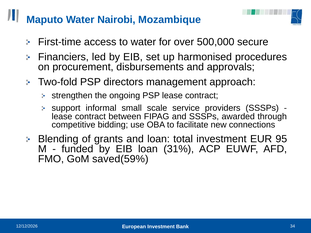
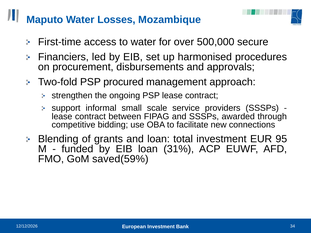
Nairobi: Nairobi -> Losses (116, 20)
directors: directors -> procured (123, 82)
